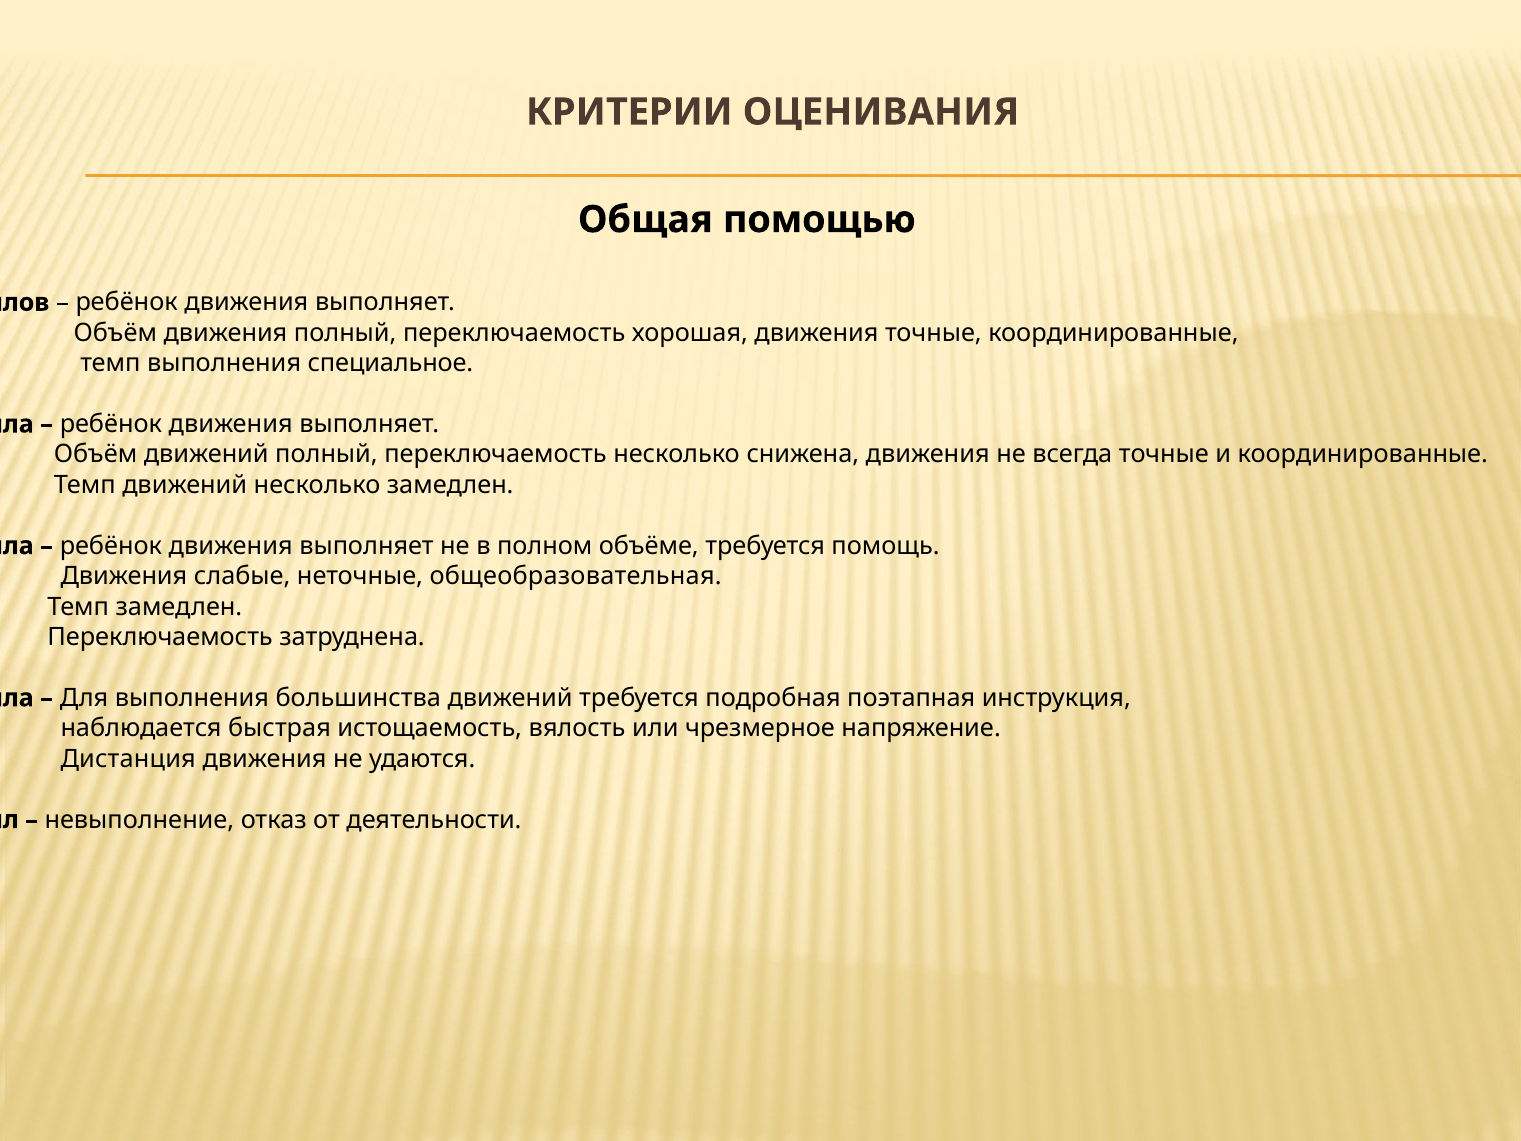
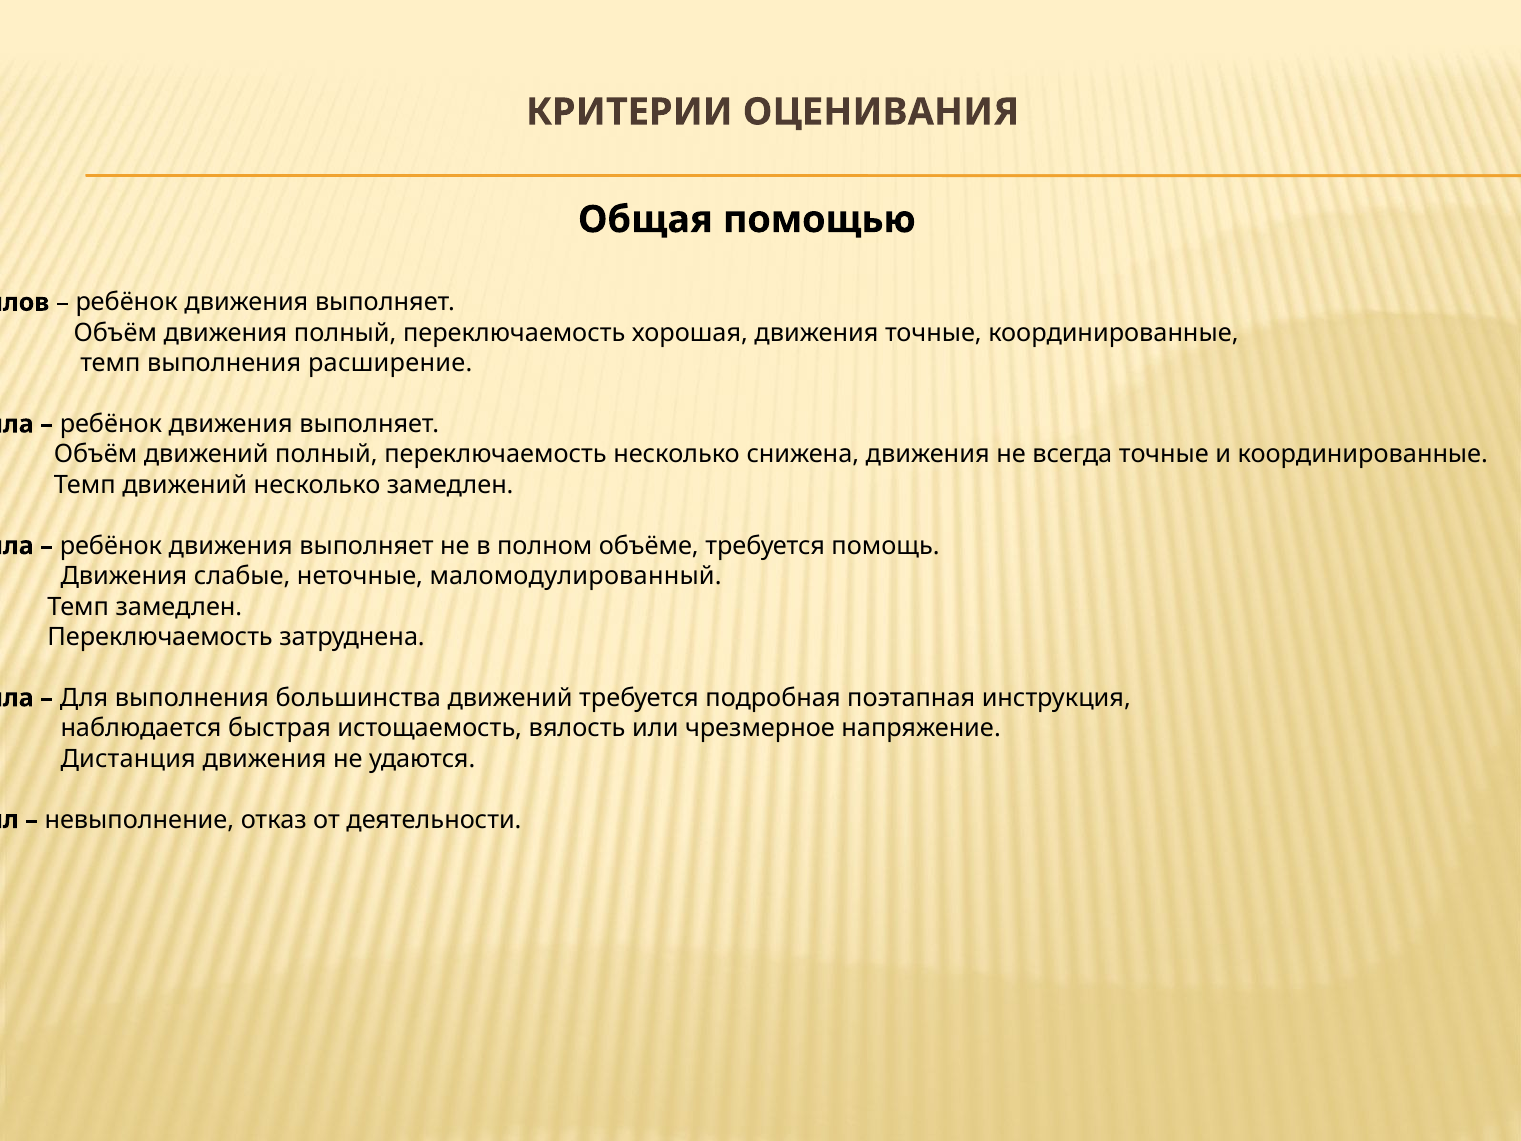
специальное: специальное -> расширение (390, 363)
общеобразовательная: общеобразовательная -> маломодулированный (576, 576)
